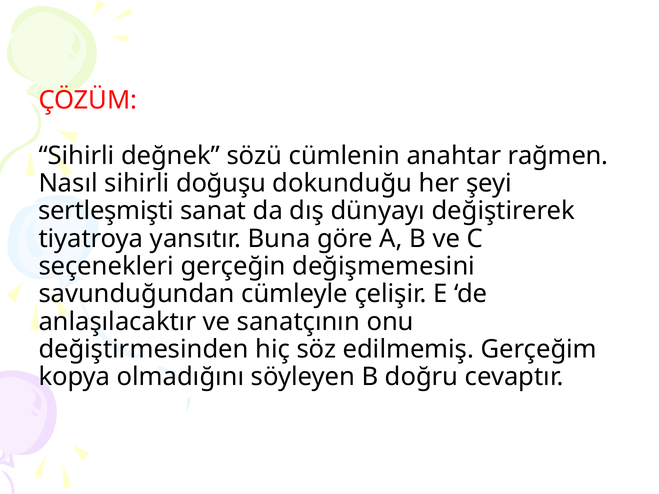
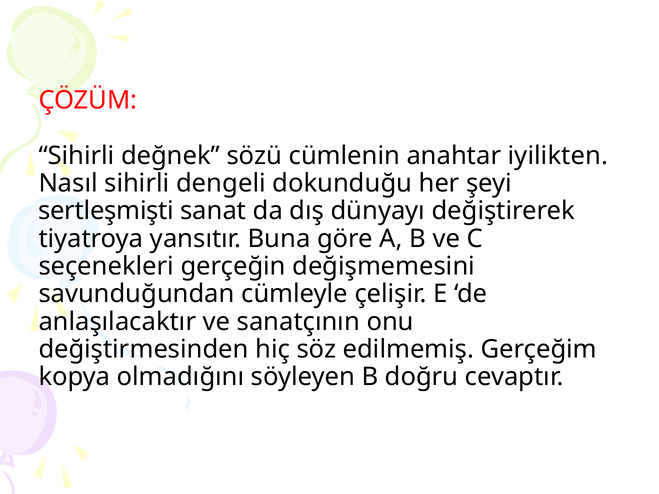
rağmen: rağmen -> iyilikten (558, 156)
doğuşu: doğuşu -> dengeli (221, 183)
